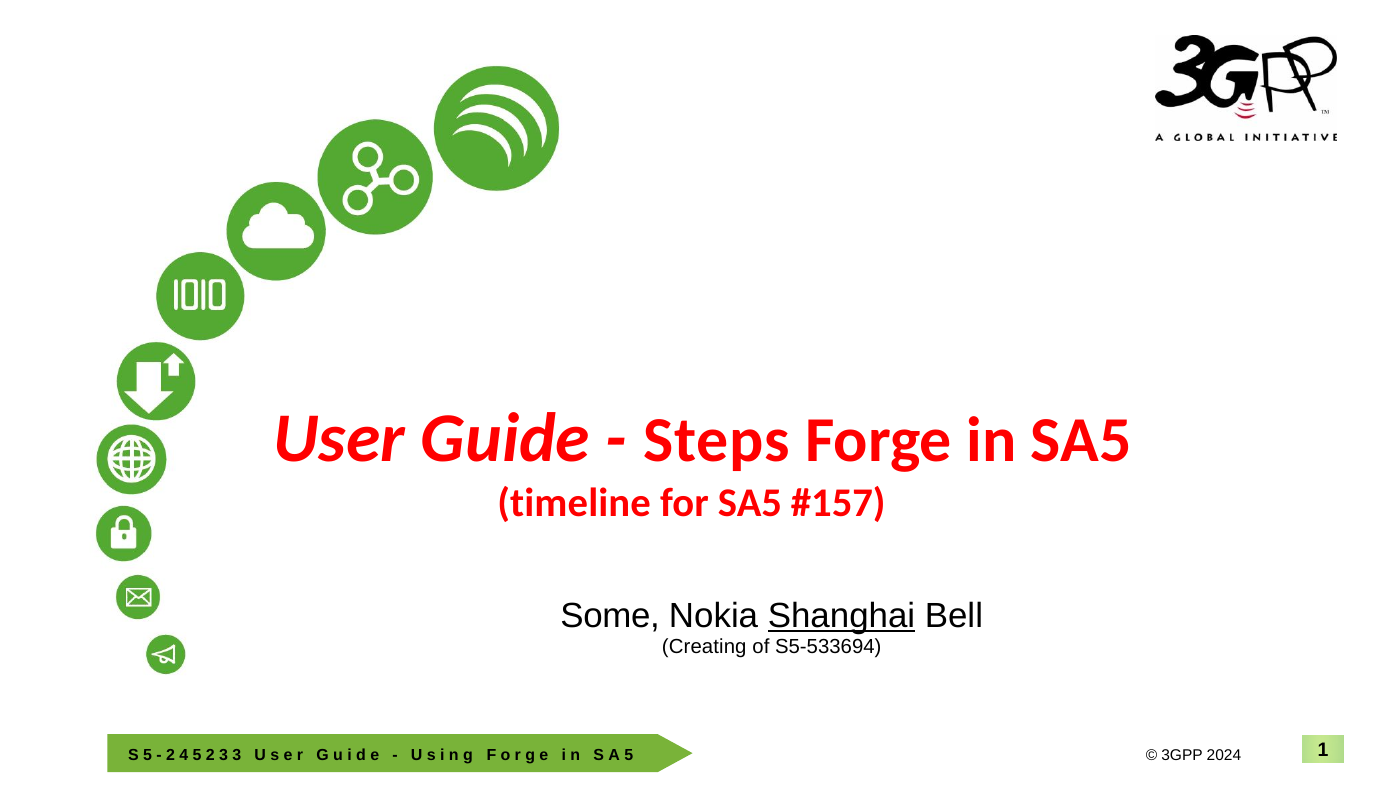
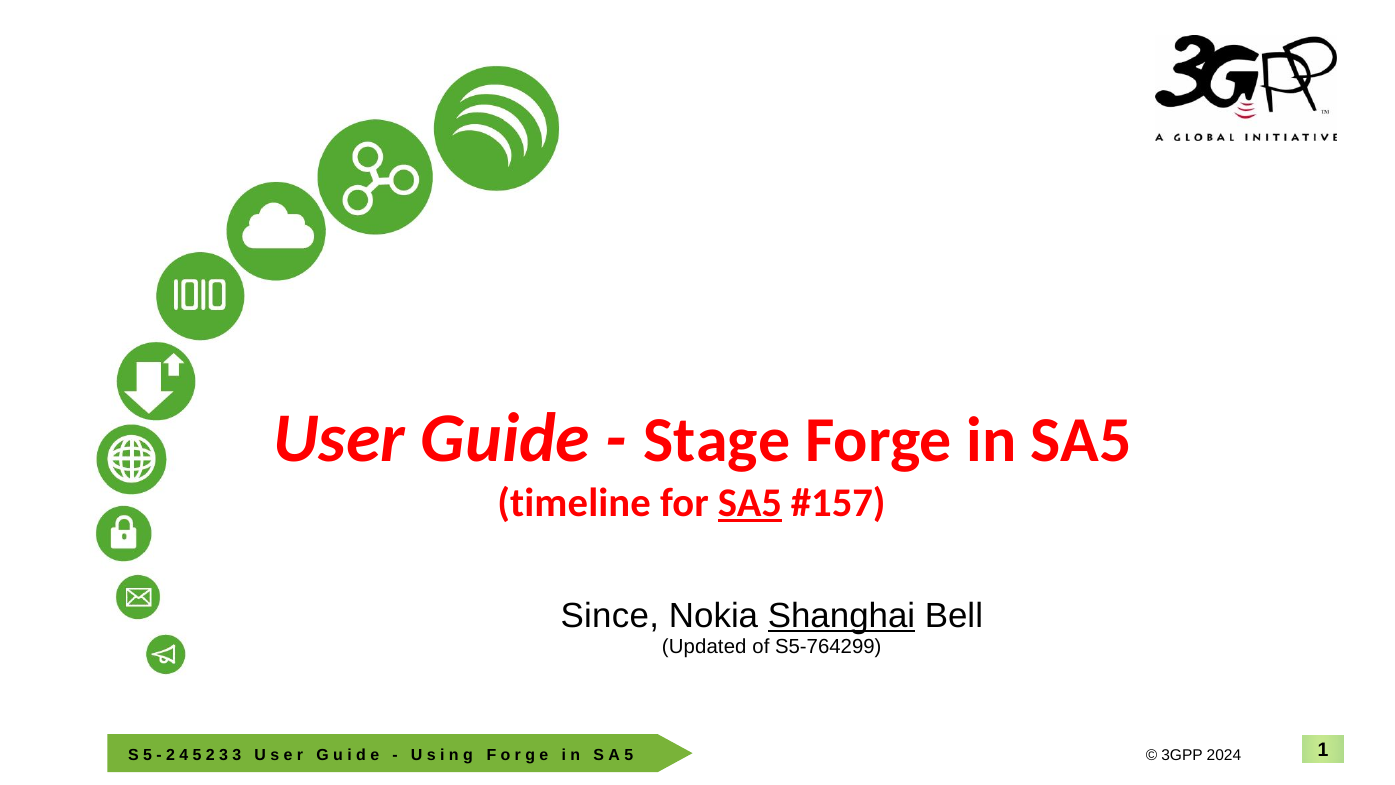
Steps: Steps -> Stage (717, 440)
SA5 underline: none -> present (750, 503)
Some: Some -> Since (610, 616)
Creating: Creating -> Updated (704, 647)
S5-533694: S5-533694 -> S5-764299 (828, 647)
